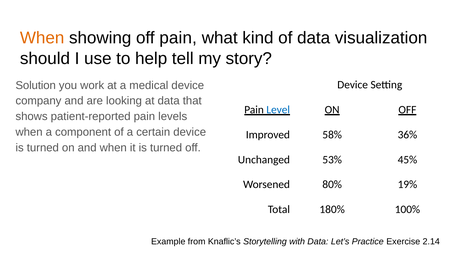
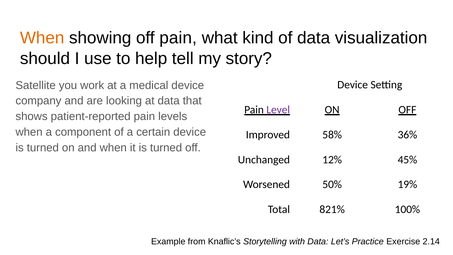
Solution: Solution -> Satellite (36, 85)
Level colour: blue -> purple (278, 110)
53%: 53% -> 12% (332, 160)
80%: 80% -> 50% (332, 184)
180%: 180% -> 821% (332, 209)
